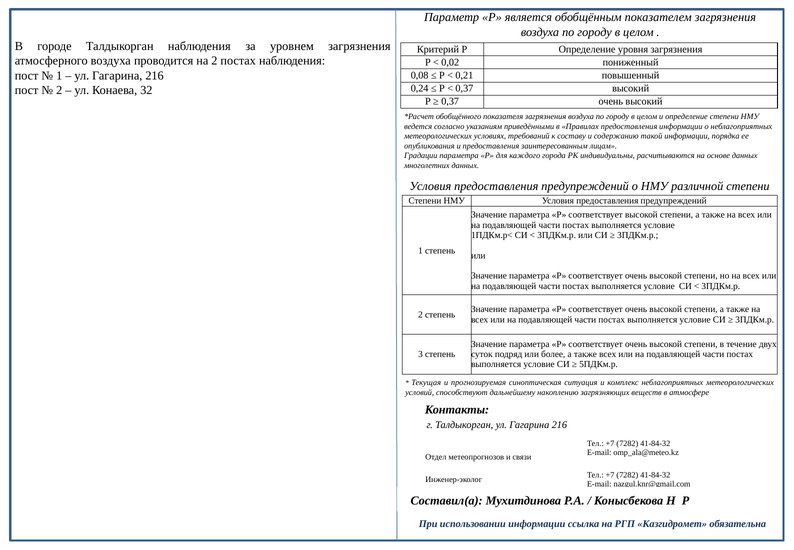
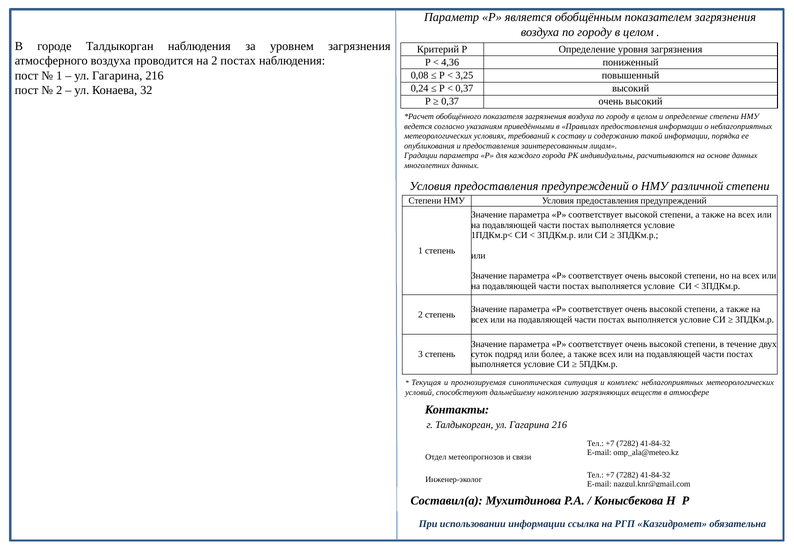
0,02: 0,02 -> 4,36 (450, 62)
0,21: 0,21 -> 3,25 (464, 75)
